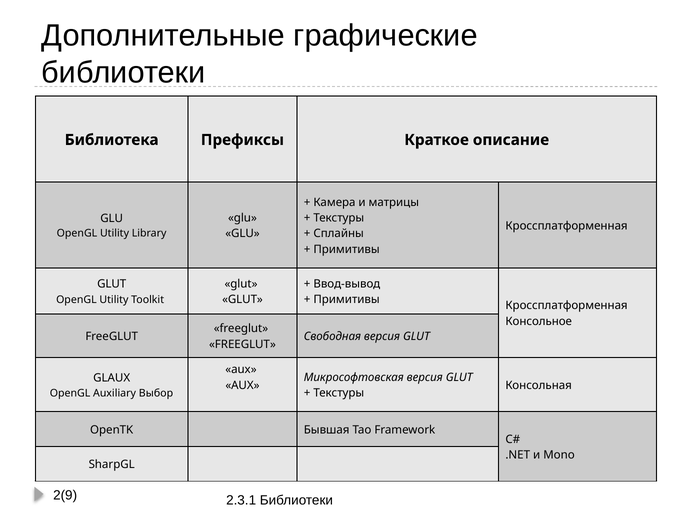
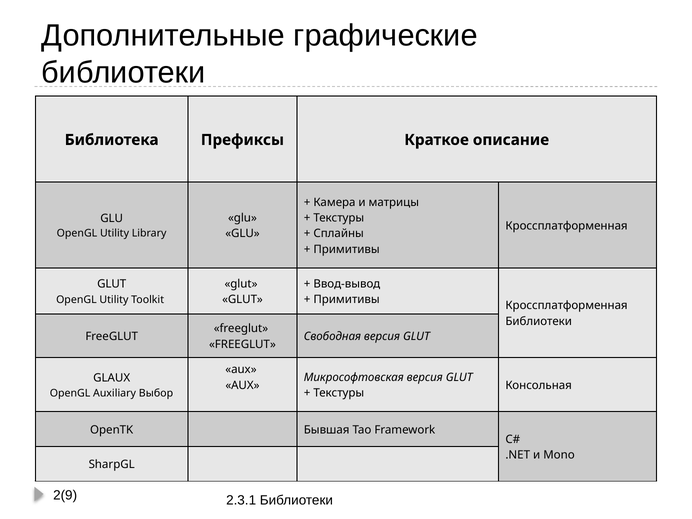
Консольное: Консольное -> Библиотеки (539, 321)
